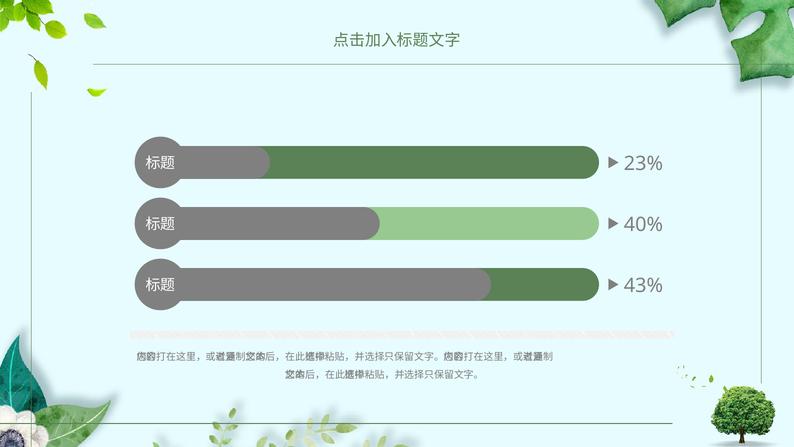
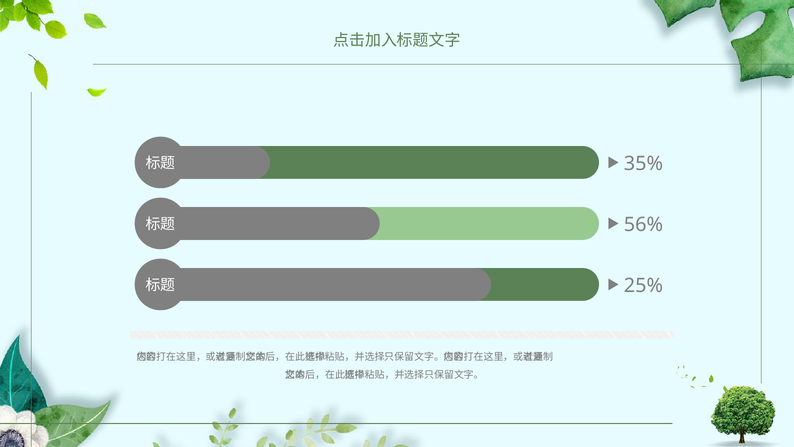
23%: 23% -> 35% (643, 164)
40%: 40% -> 56% (643, 225)
43%: 43% -> 25% (643, 286)
